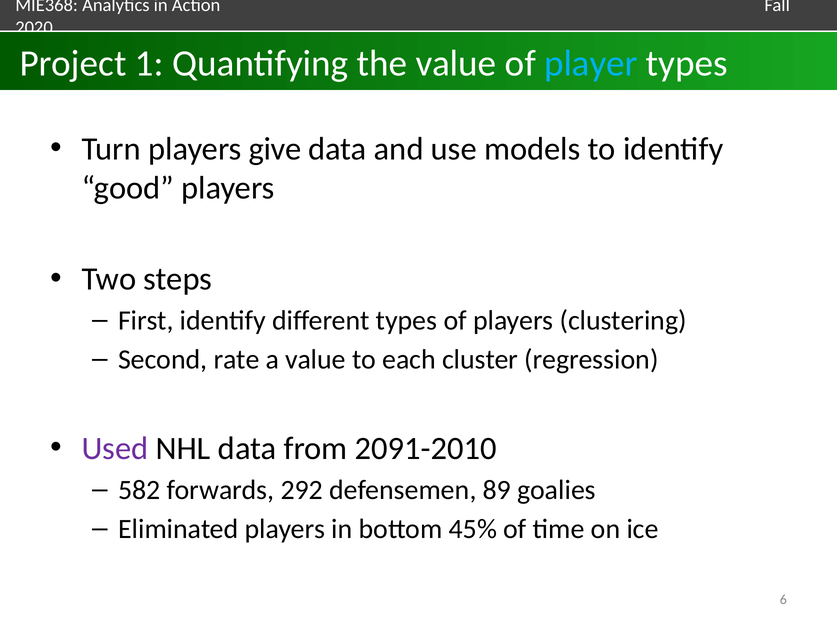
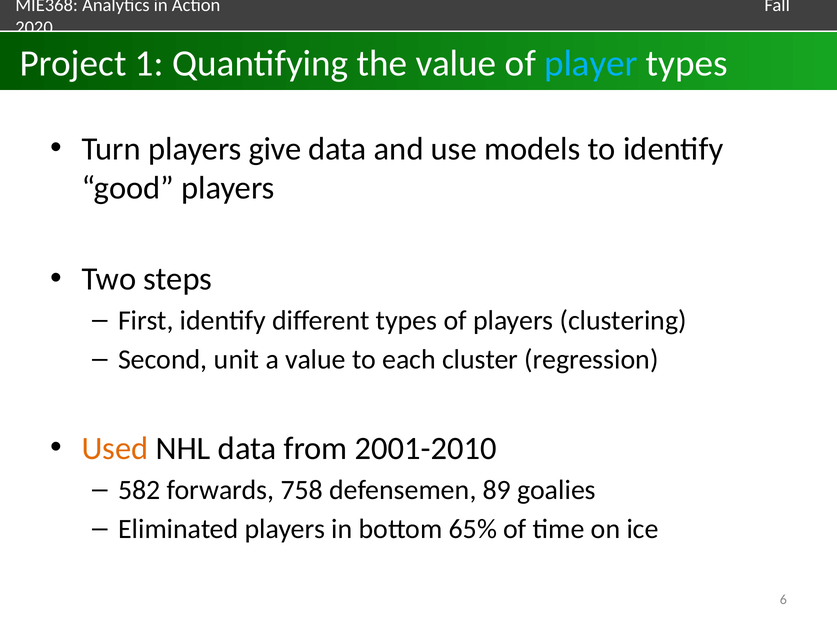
rate: rate -> unit (236, 360)
Used colour: purple -> orange (115, 448)
2091-2010: 2091-2010 -> 2001-2010 (426, 448)
292: 292 -> 758 (302, 490)
45%: 45% -> 65% (473, 529)
